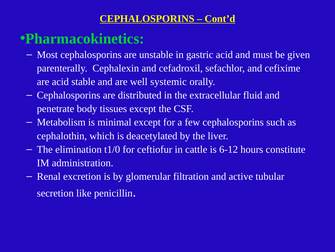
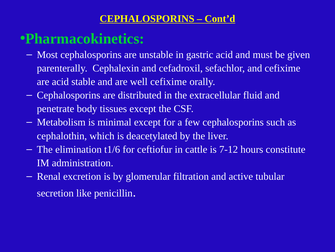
well systemic: systemic -> cefixime (169, 82)
t1/0: t1/0 -> t1/6 (112, 149)
6-12: 6-12 -> 7-12 (229, 149)
